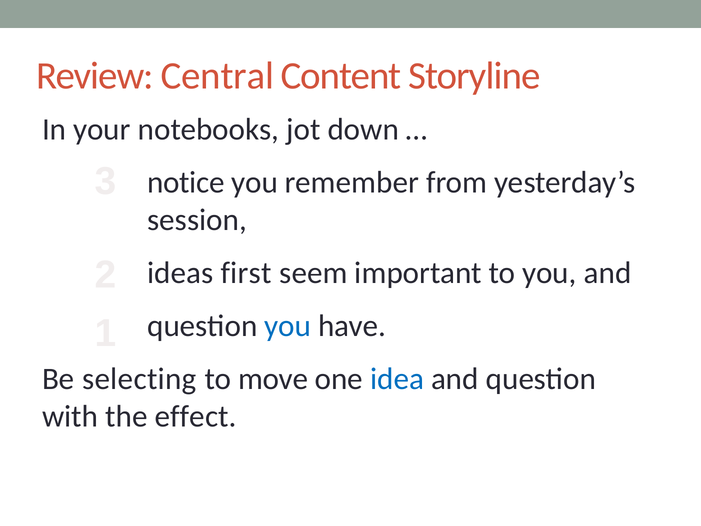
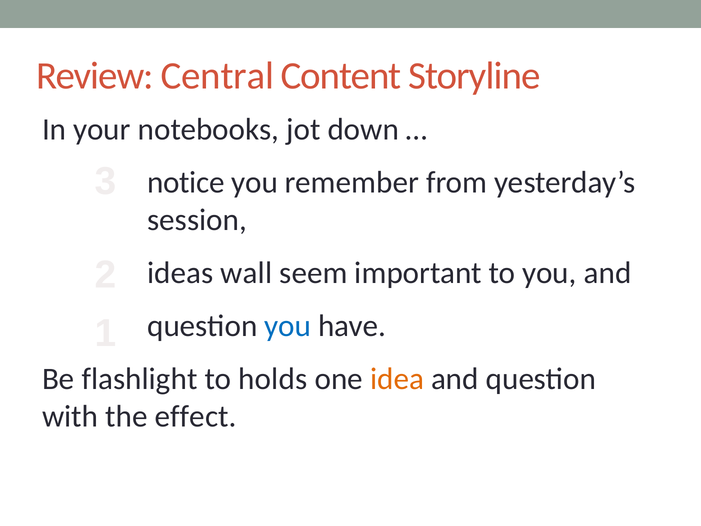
first: first -> wall (246, 273)
selecting: selecting -> flashlight (139, 379)
move: move -> holds (273, 379)
idea colour: blue -> orange (397, 379)
